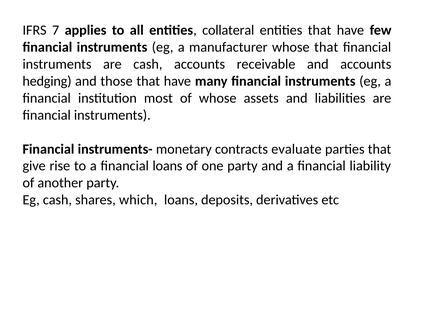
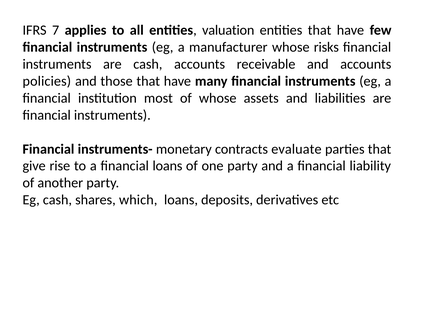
collateral: collateral -> valuation (228, 30)
whose that: that -> risks (326, 47)
hedging: hedging -> policies (47, 81)
